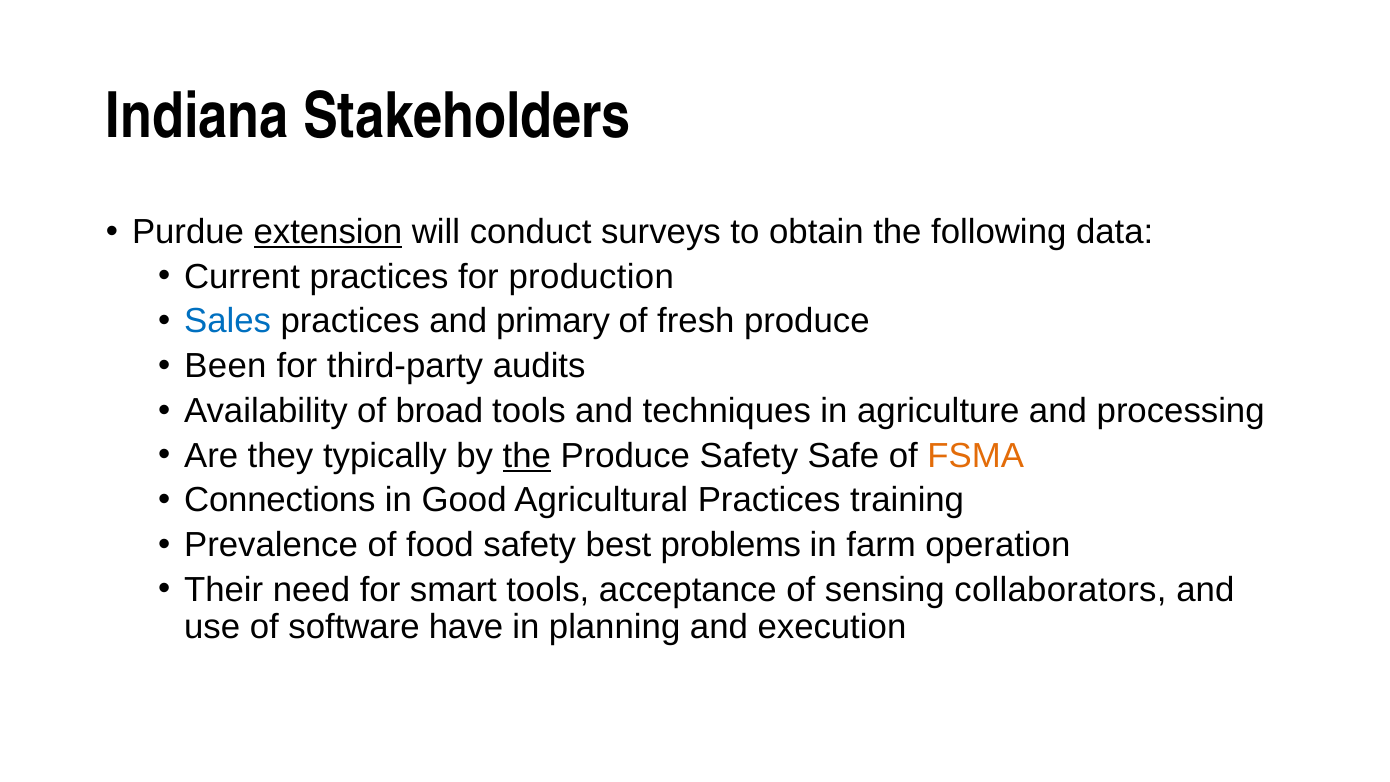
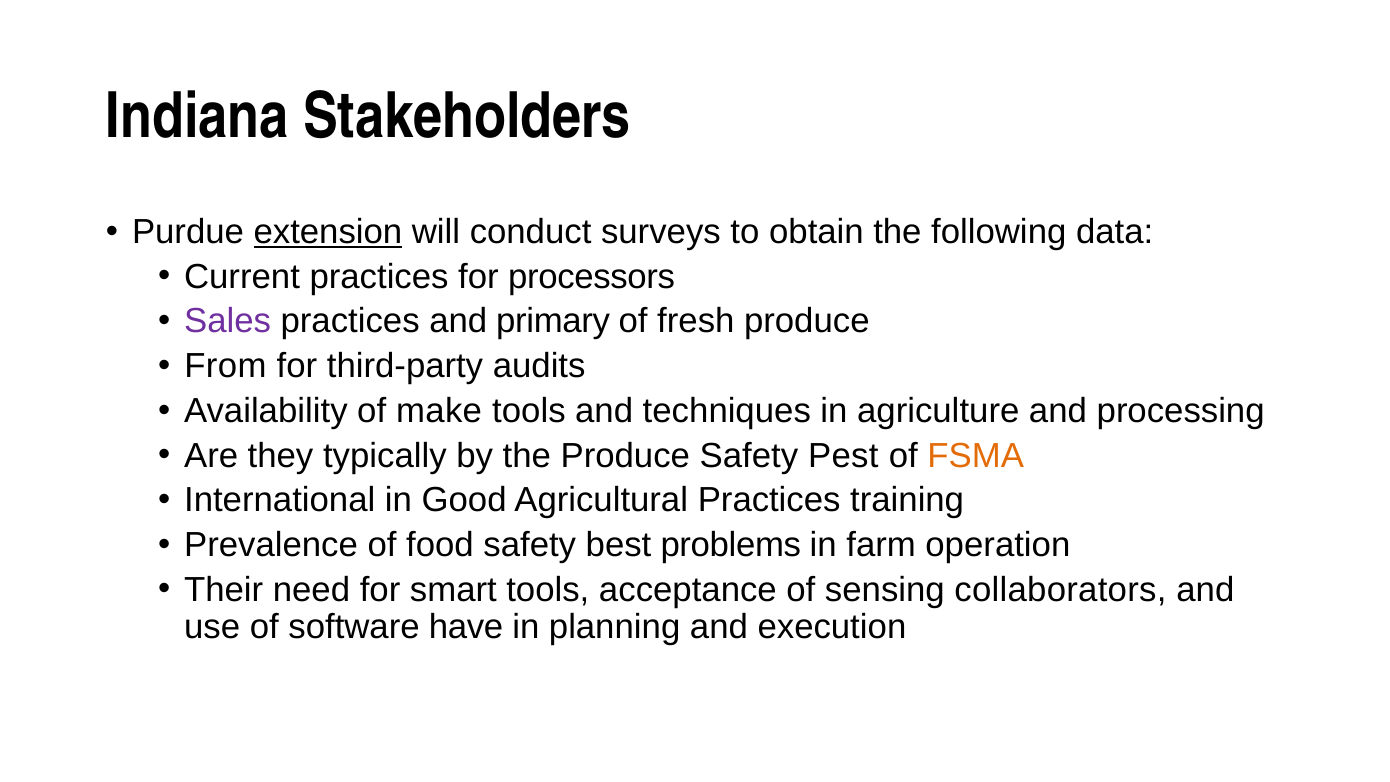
production: production -> processors (592, 277)
Sales colour: blue -> purple (228, 321)
Been: Been -> From (225, 366)
broad: broad -> make (439, 411)
the underline: present -> none (527, 456)
Safe: Safe -> Pest (843, 456)
Connections: Connections -> International (280, 500)
